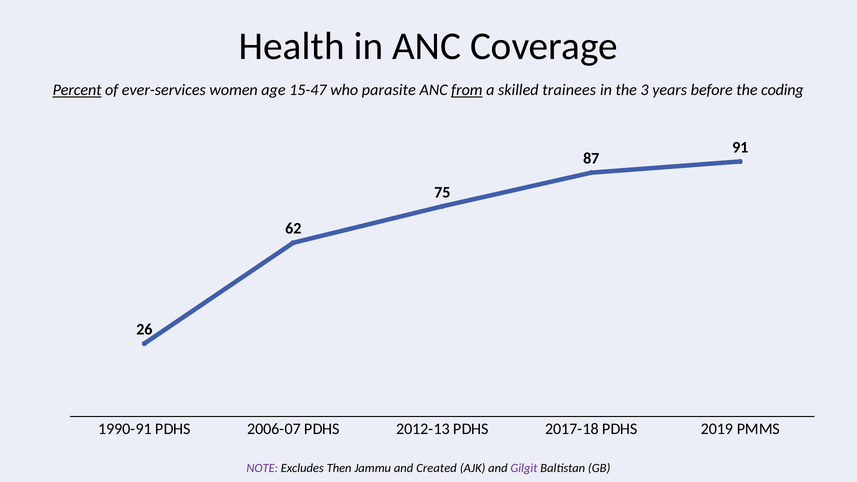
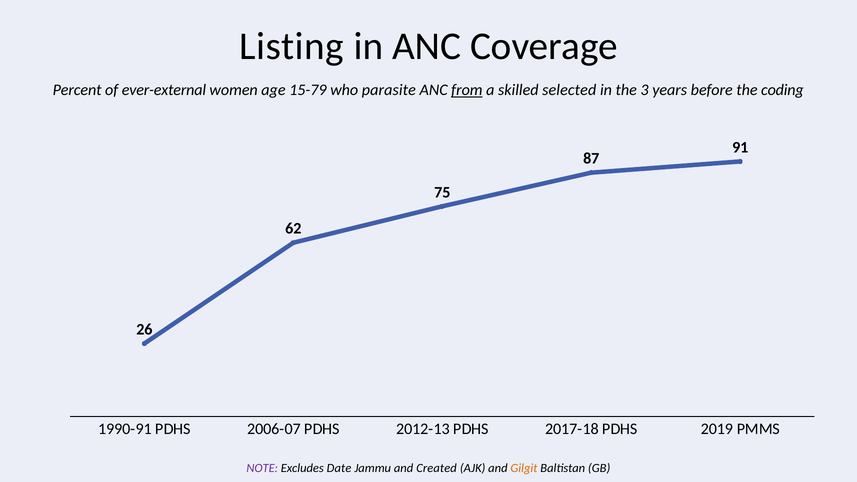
Health: Health -> Listing (292, 46)
Percent underline: present -> none (77, 90)
ever-services: ever-services -> ever-external (164, 90)
15-47: 15-47 -> 15-79 (308, 90)
trainees: trainees -> selected (569, 90)
Then: Then -> Date (339, 468)
Gilgit colour: purple -> orange (524, 468)
